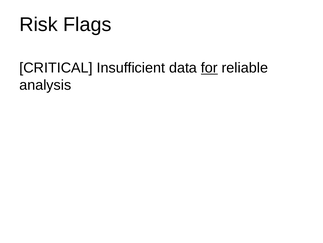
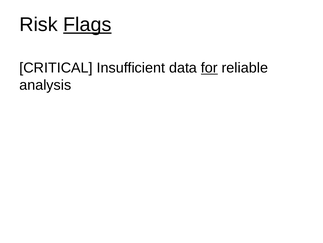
Flags underline: none -> present (87, 25)
